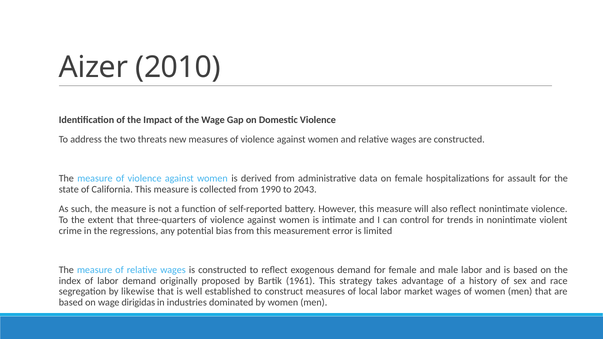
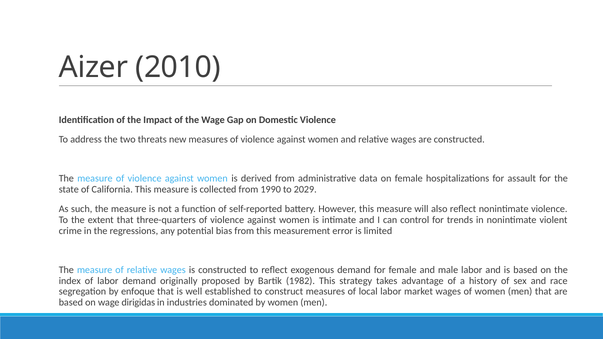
2043: 2043 -> 2029 (305, 190)
1961: 1961 -> 1982 (300, 281)
likewise: likewise -> enfoque (138, 292)
